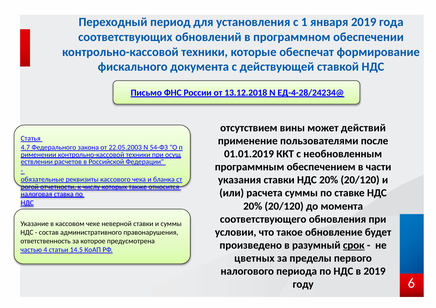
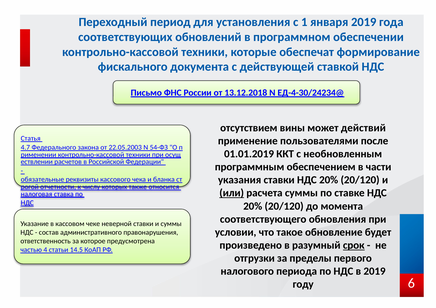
ЕД-4-28/24234@: ЕД-4-28/24234@ -> ЕД-4-30/24234@ (311, 93)
или underline: none -> present (232, 193)
цветных: цветных -> отгрузки (255, 259)
